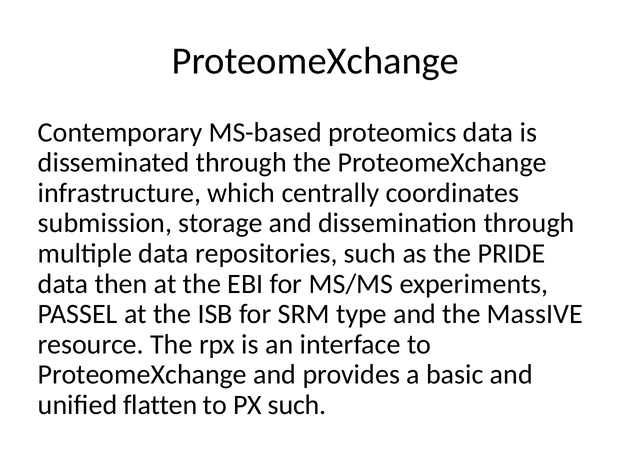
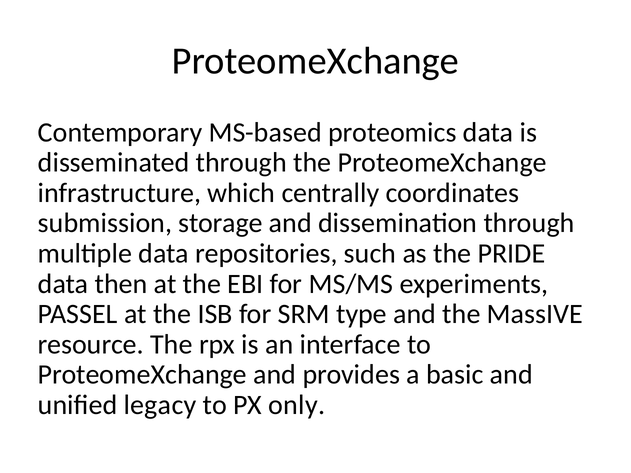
flatten: flatten -> legacy (160, 405)
PX such: such -> only (297, 405)
